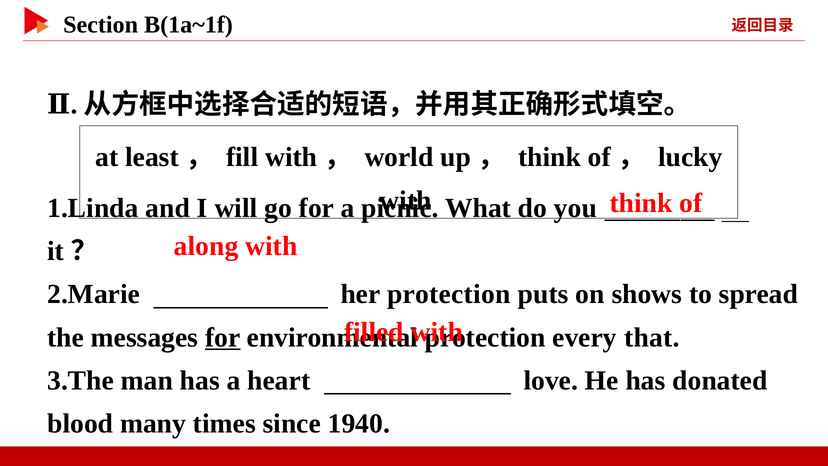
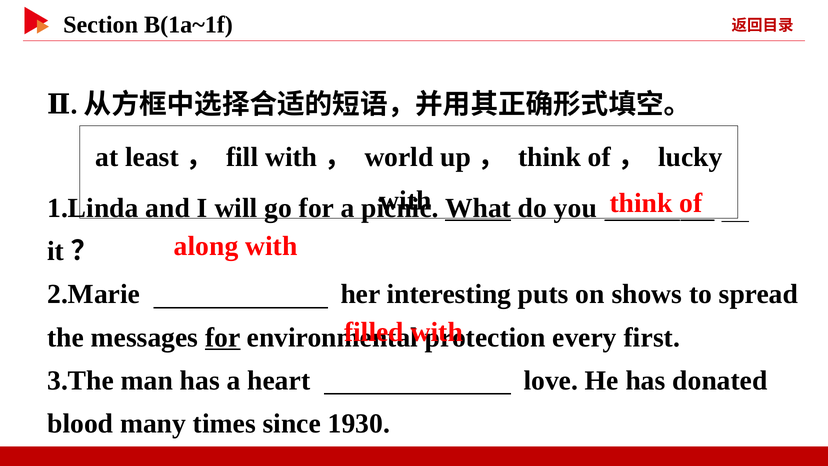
What underline: none -> present (478, 208)
her protection: protection -> interesting (449, 294)
that: that -> first (652, 337)
1940: 1940 -> 1930 (359, 423)
